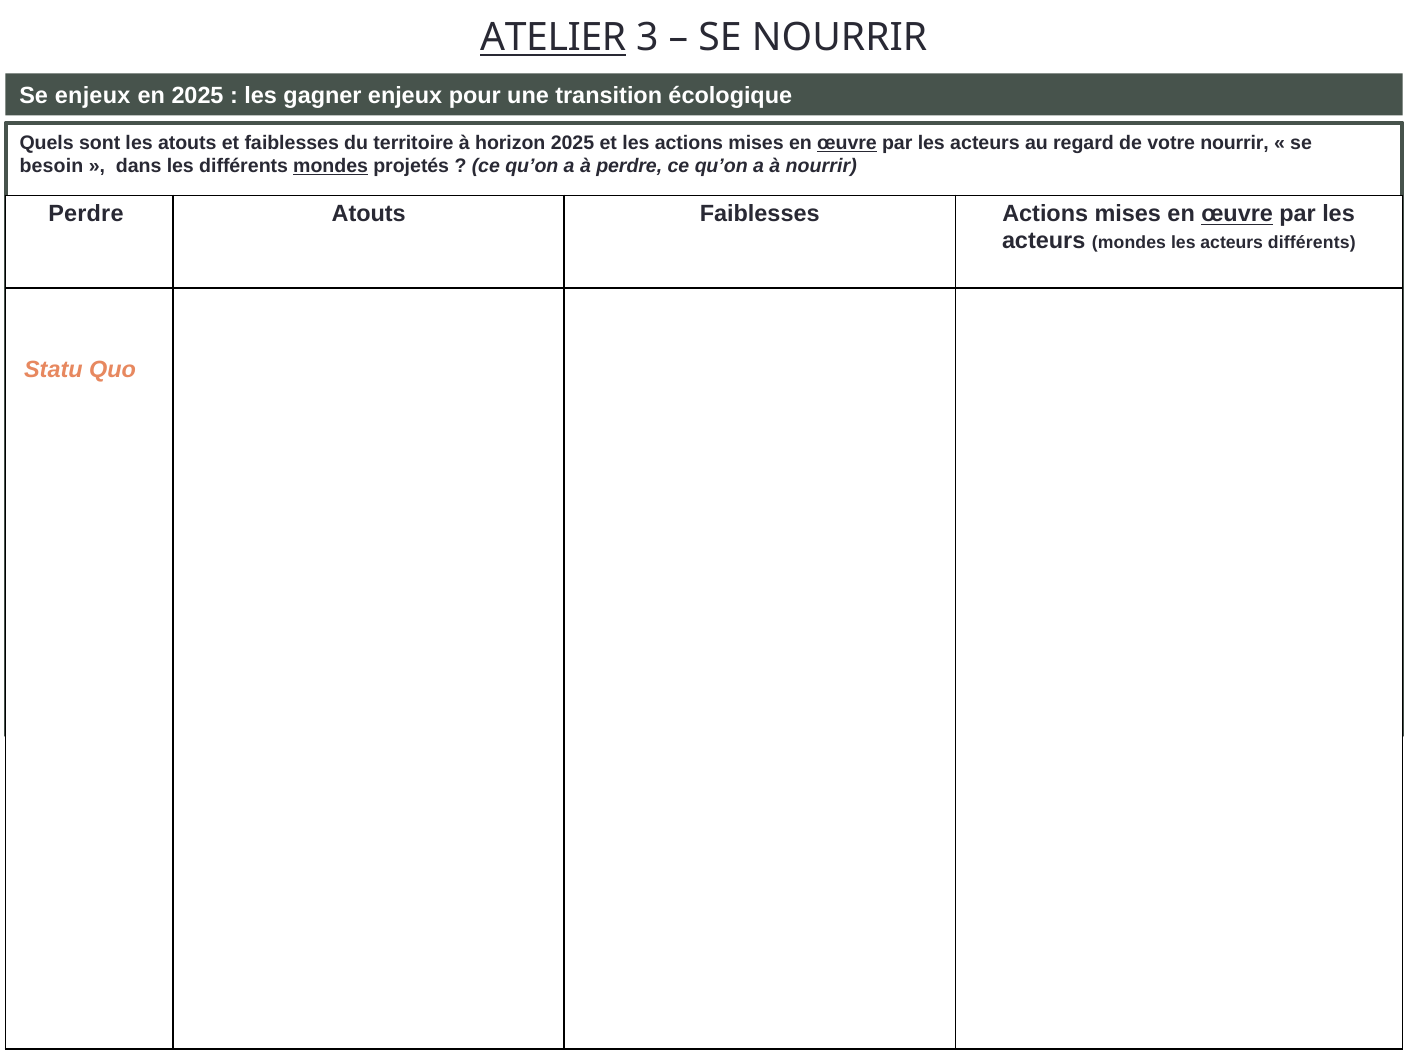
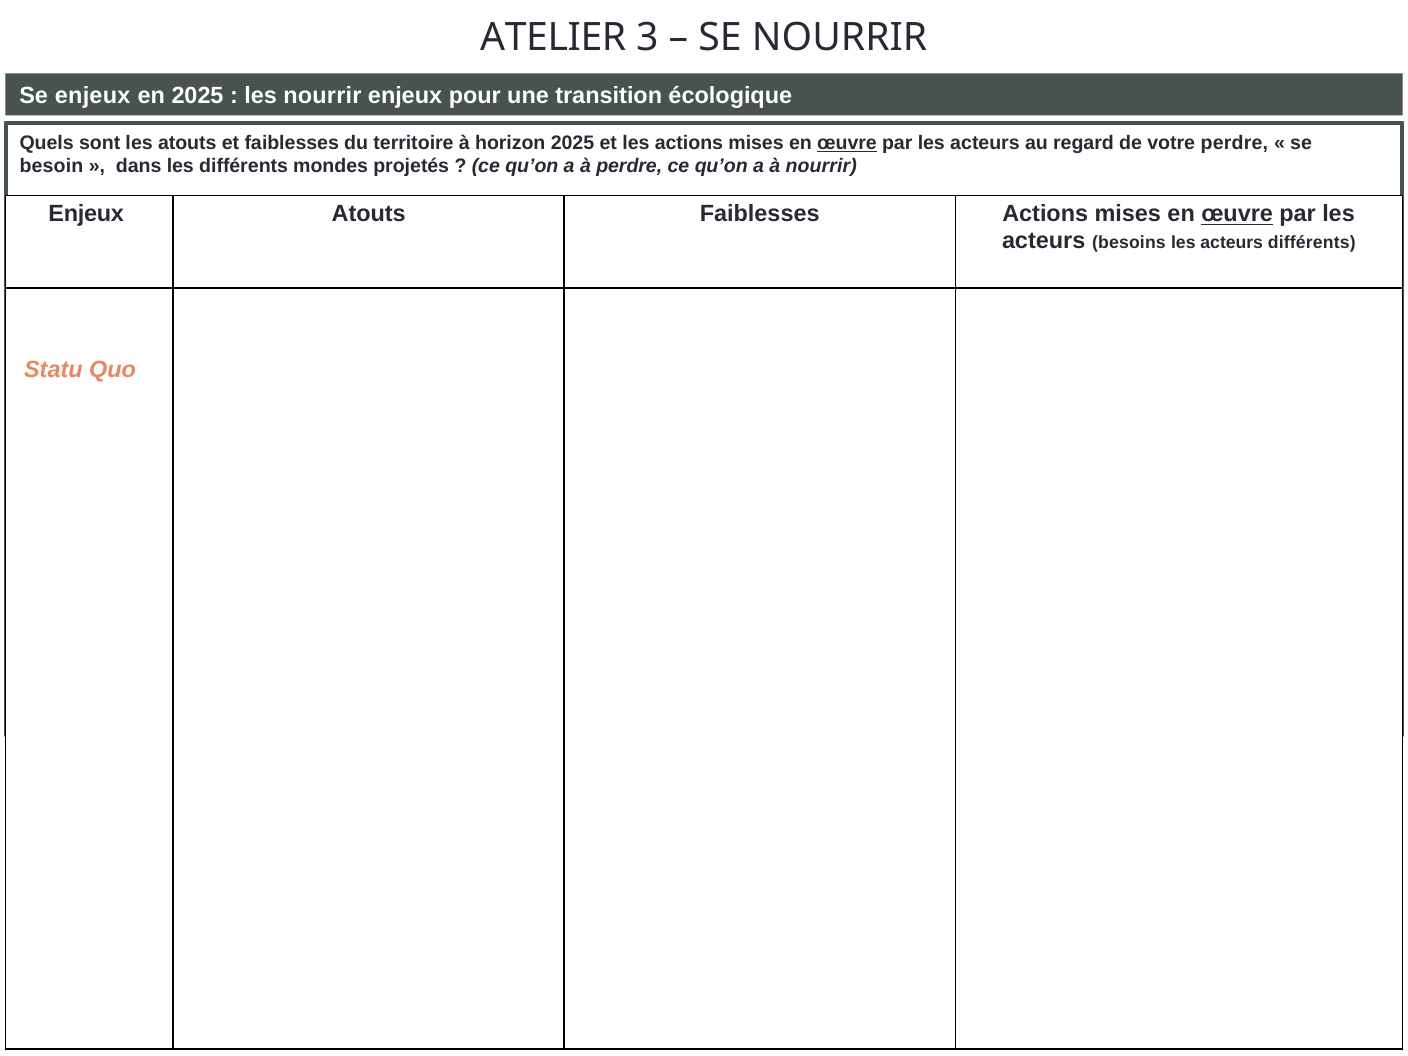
ATELIER underline: present -> none (553, 38)
les gagner: gagner -> nourrir (322, 96)
votre nourrir: nourrir -> perdre (1234, 143)
mondes underline: present -> none (331, 166)
Perdre: Perdre -> Enjeux (86, 214)
acteurs mondes: mondes -> besoins (1129, 242)
